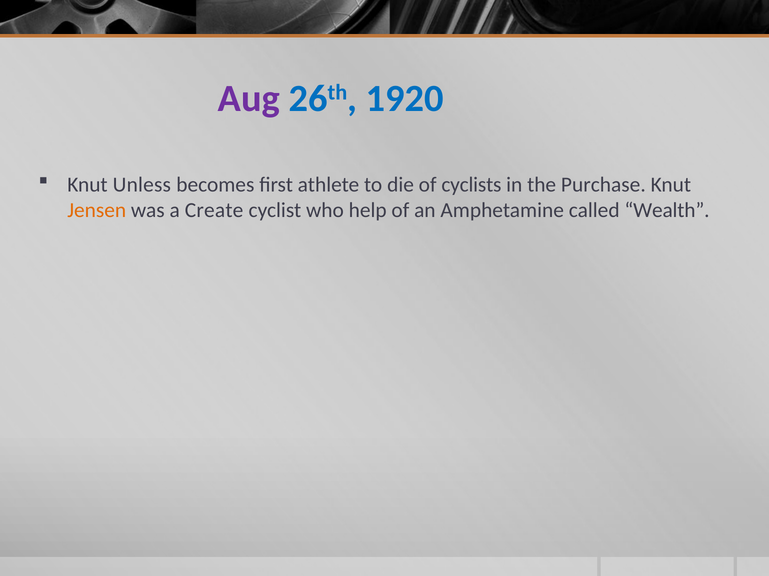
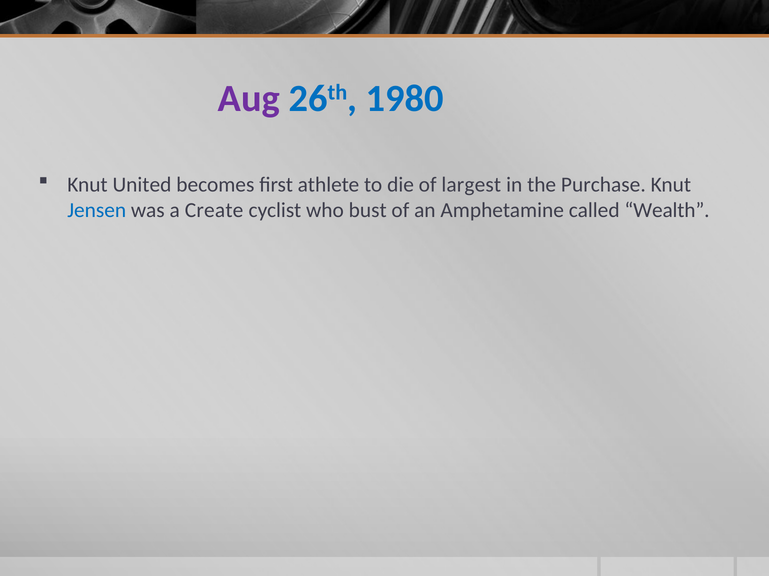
1920: 1920 -> 1980 (405, 99)
Unless: Unless -> United (142, 185)
cyclists: cyclists -> largest (471, 185)
Jensen colour: orange -> blue (97, 210)
help: help -> bust (368, 210)
